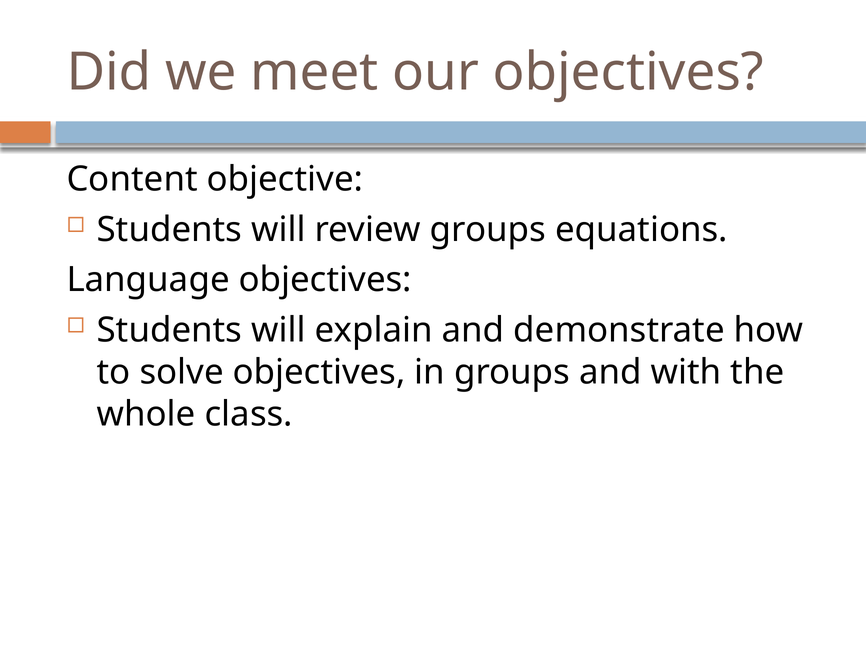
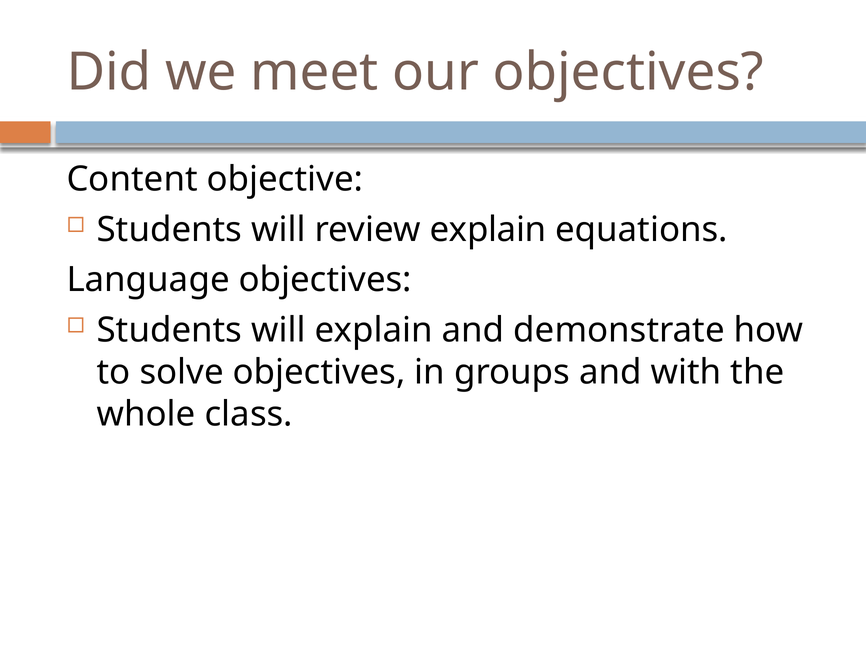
review groups: groups -> explain (488, 229)
